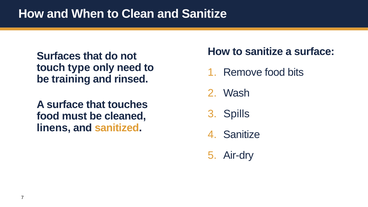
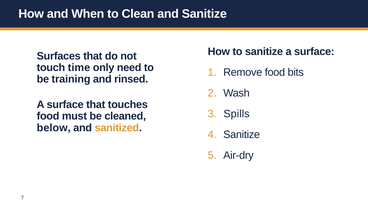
type: type -> time (79, 68)
linens: linens -> below (54, 128)
